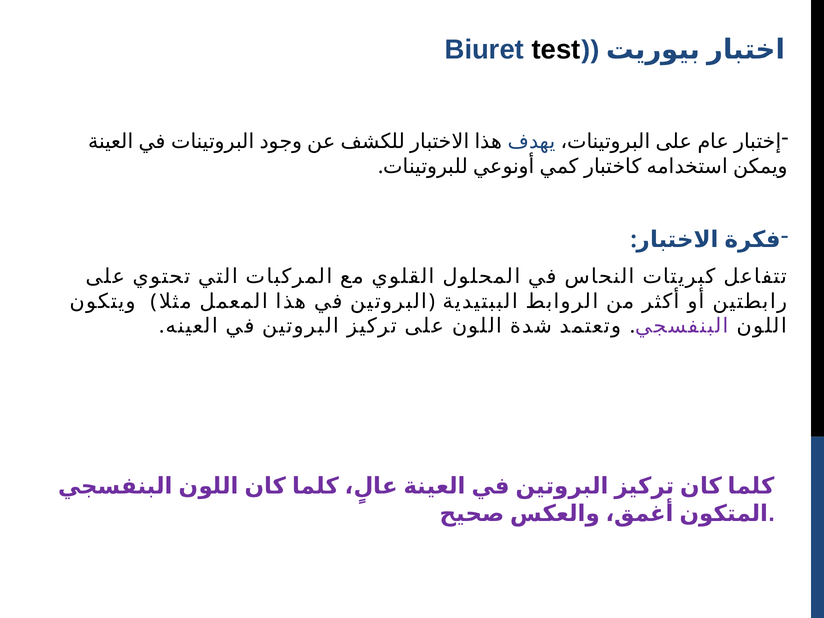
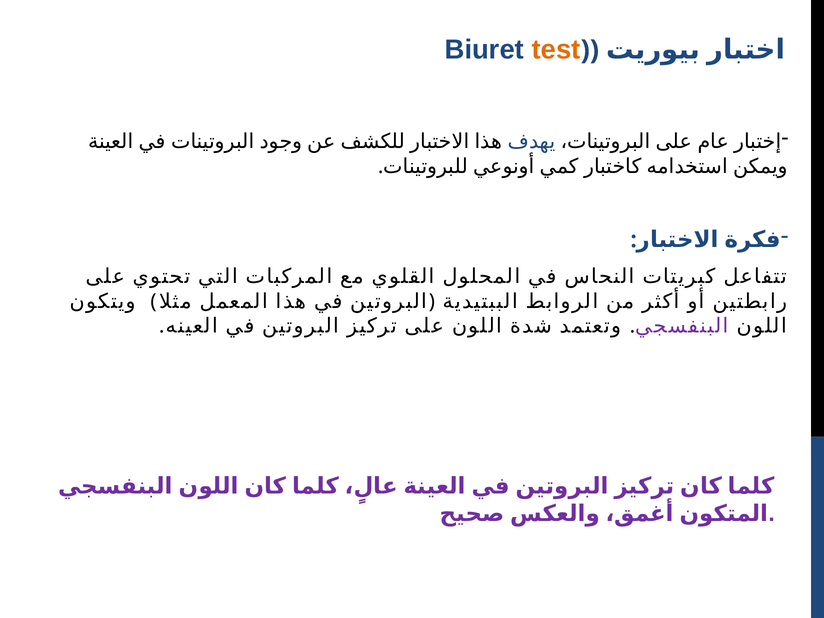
test colour: black -> orange (556, 50)
